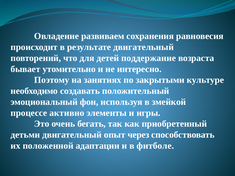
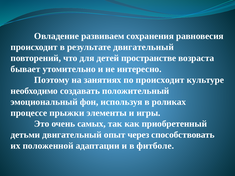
поддержание: поддержание -> пространстве (149, 58)
по закрытыми: закрытыми -> происходит (160, 80)
змейкой: змейкой -> роликах (169, 102)
активно: активно -> прыжки (67, 113)
бегать: бегать -> самых (92, 124)
